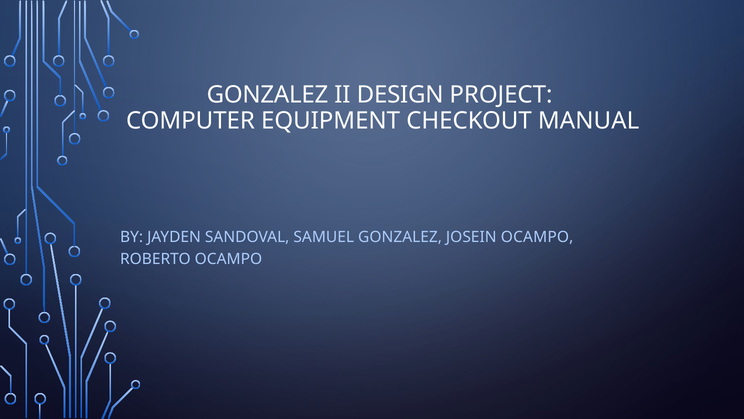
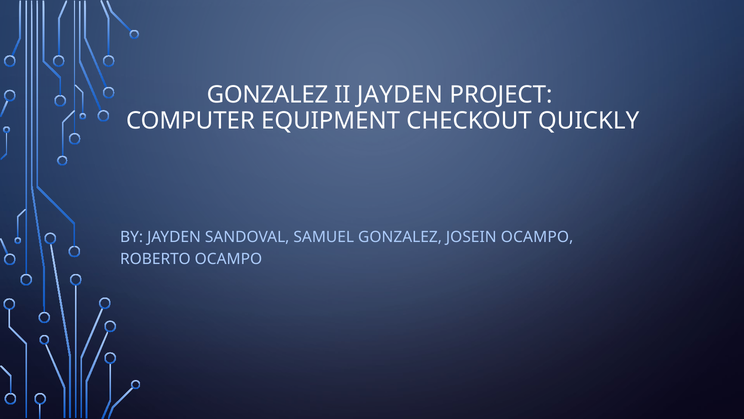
II DESIGN: DESIGN -> JAYDEN (400, 95)
MANUAL: MANUAL -> QUICKLY (589, 121)
